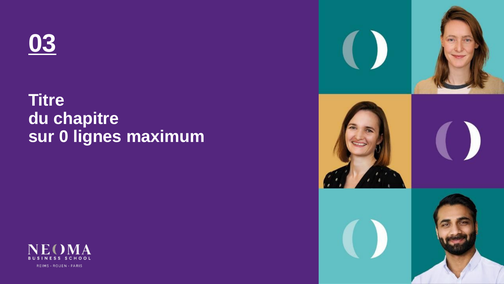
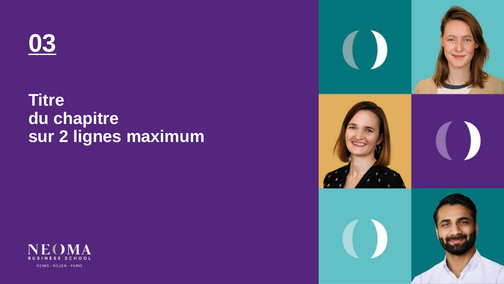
0: 0 -> 2 (64, 136)
